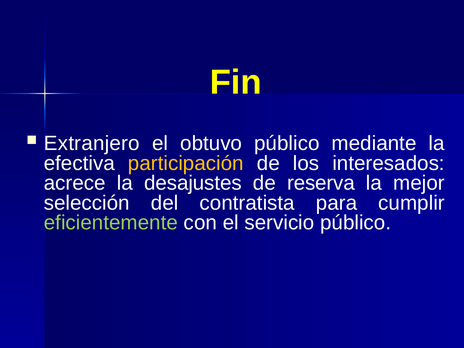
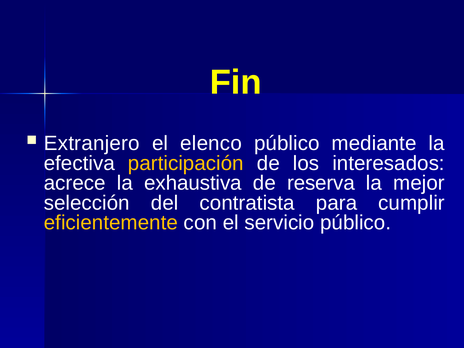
obtuvo: obtuvo -> elenco (211, 143)
desajustes: desajustes -> exhaustiva (193, 183)
eficientemente colour: light green -> yellow (111, 223)
